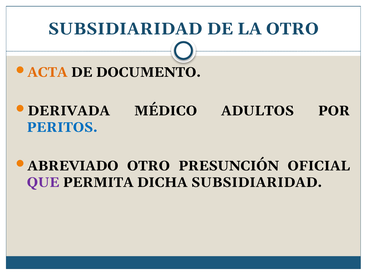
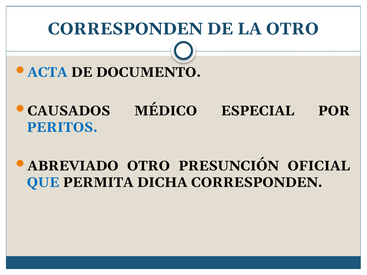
SUBSIDIARIDAD: SUBSIDIARIDAD -> CORRESPONDEN (125, 29)
ACTA colour: orange -> blue (47, 72)
DERIVADA: DERIVADA -> CAUSADOS (69, 111)
ADULTOS: ADULTOS -> ESPECIAL (258, 111)
QUE colour: purple -> blue (43, 183)
DICHA SUBSIDIARIDAD: SUBSIDIARIDAD -> CORRESPONDEN (257, 183)
